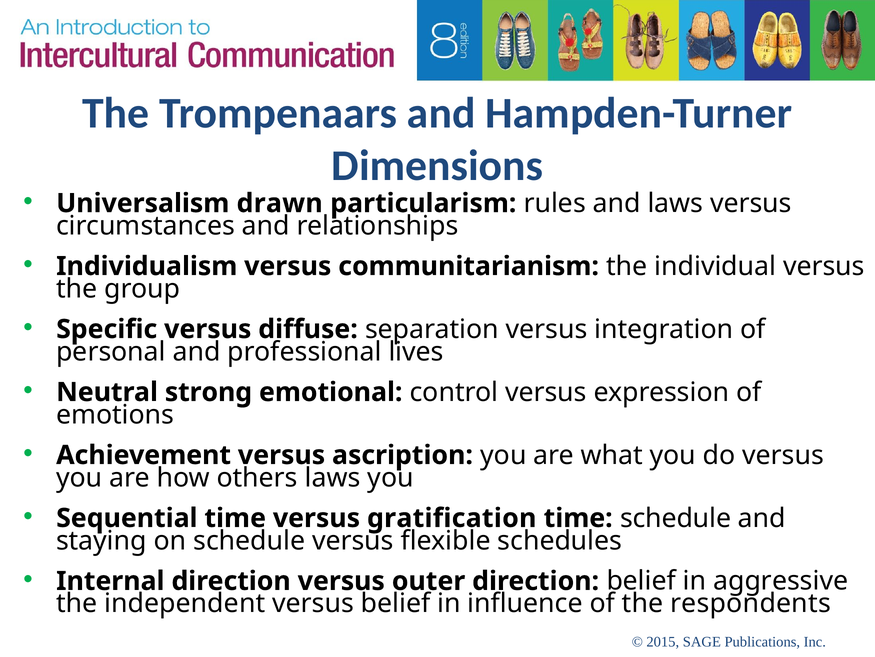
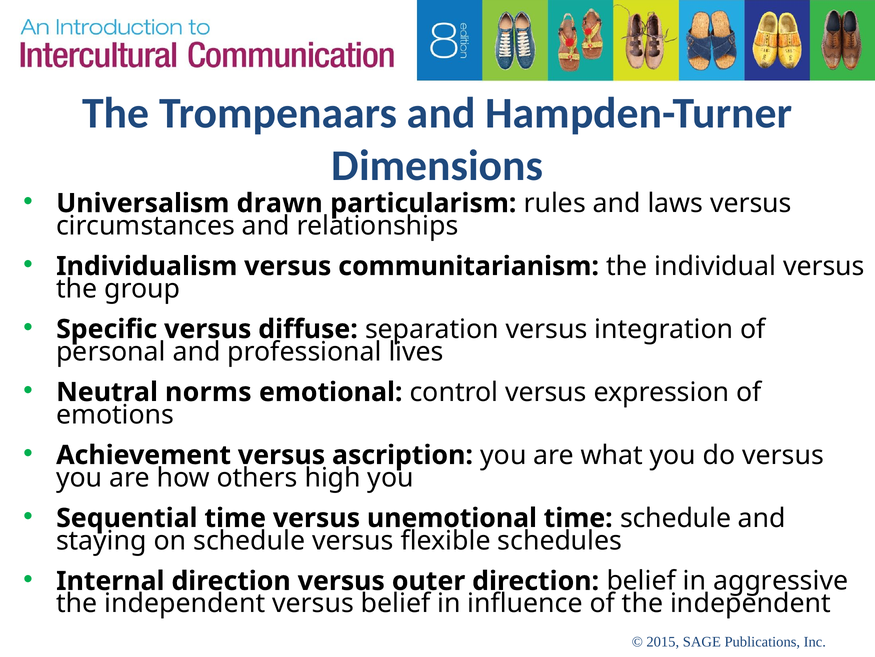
strong: strong -> norms (208, 392)
others laws: laws -> high (333, 477)
gratification: gratification -> unemotional (452, 518)
of the respondents: respondents -> independent (751, 603)
